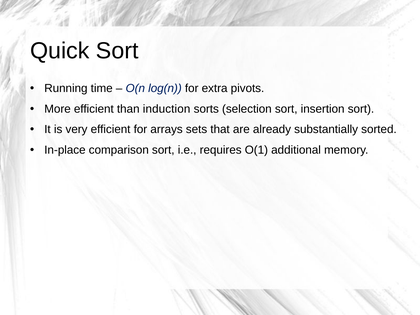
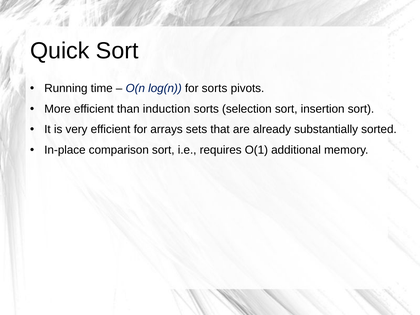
for extra: extra -> sorts (215, 88)
